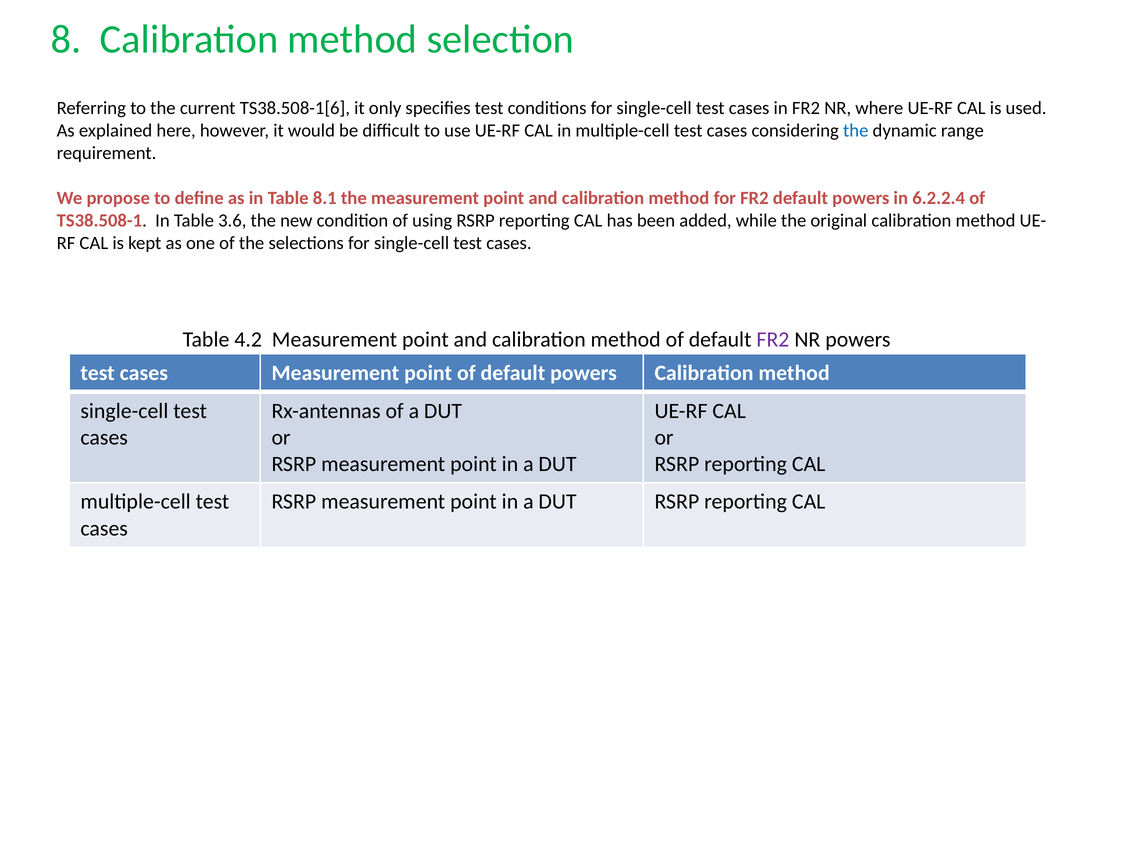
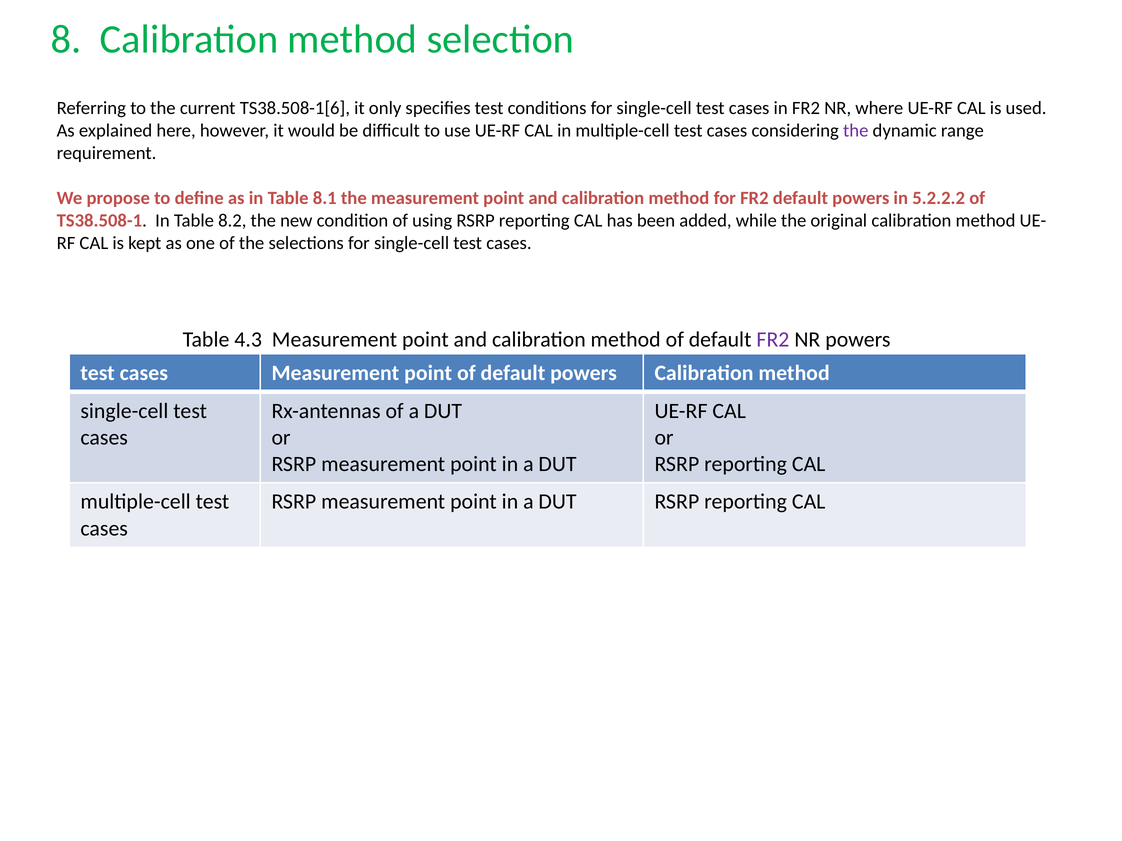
the colour: blue -> purple (856, 131)
6.2.2.4: 6.2.2.4 -> 5.2.2.2 (939, 198)
3.6: 3.6 -> 8.2 (232, 221)
4.2: 4.2 -> 4.3 (248, 340)
